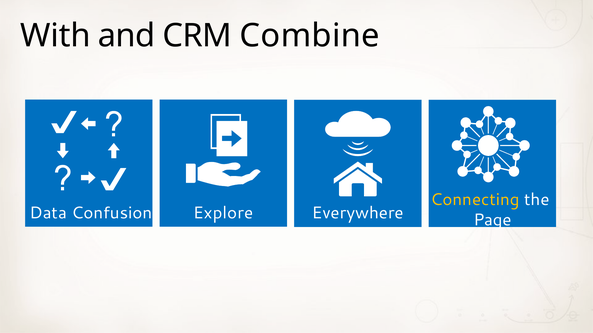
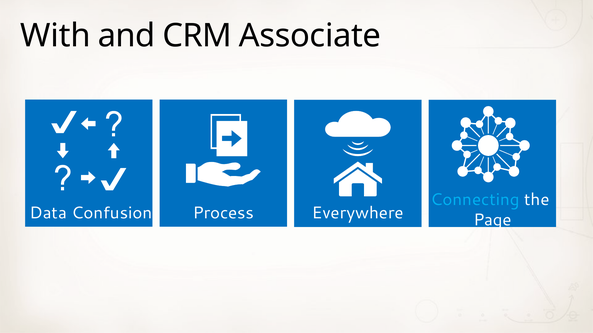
Combine: Combine -> Associate (310, 36)
Connecting colour: yellow -> light blue (475, 200)
Explore: Explore -> Process (223, 213)
